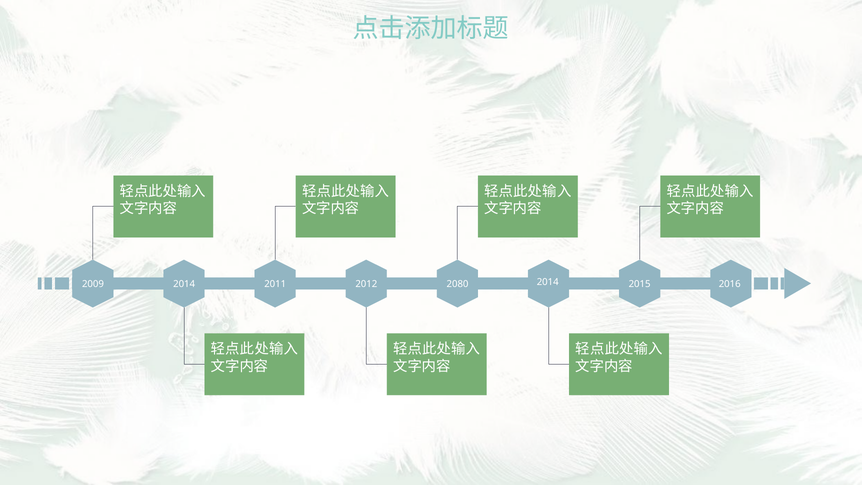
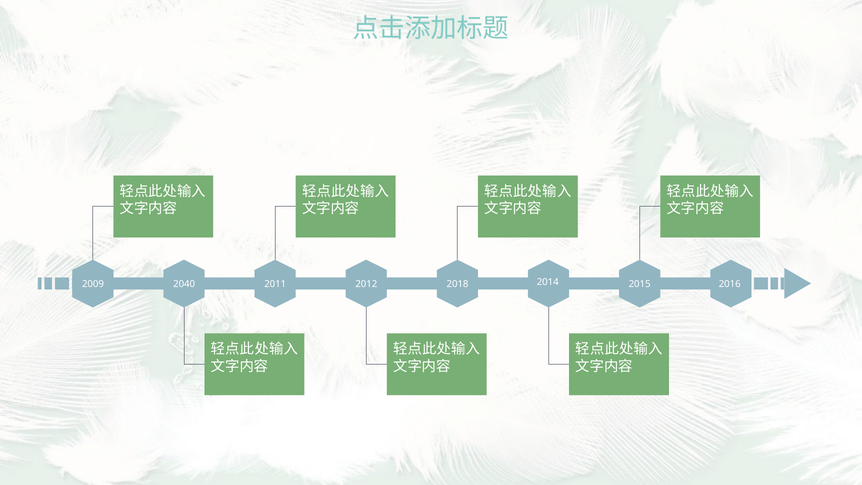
2014: 2014 -> 2040 (184, 284)
2080: 2080 -> 2018 (458, 284)
